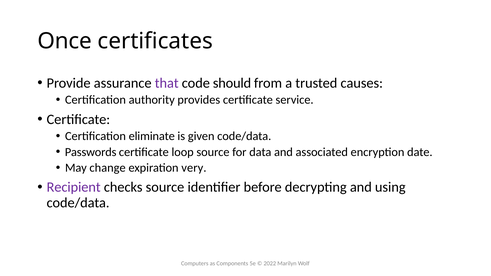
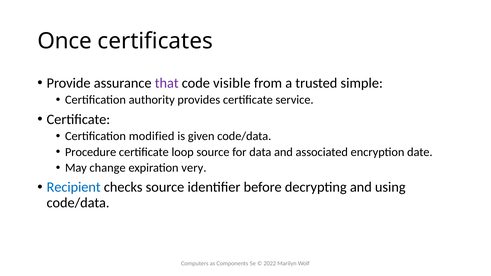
should: should -> visible (232, 83)
causes: causes -> simple (362, 83)
eliminate: eliminate -> modified (152, 136)
Passwords: Passwords -> Procedure (91, 152)
Recipient colour: purple -> blue (74, 187)
